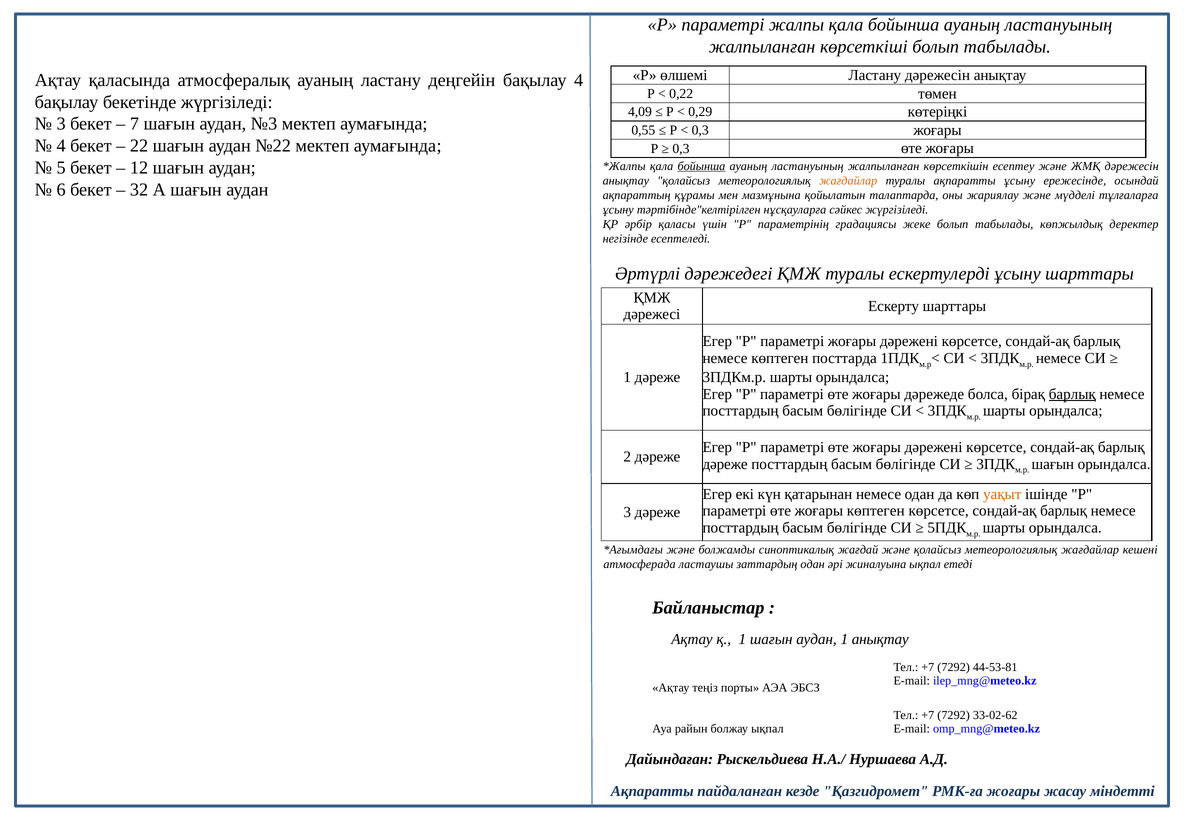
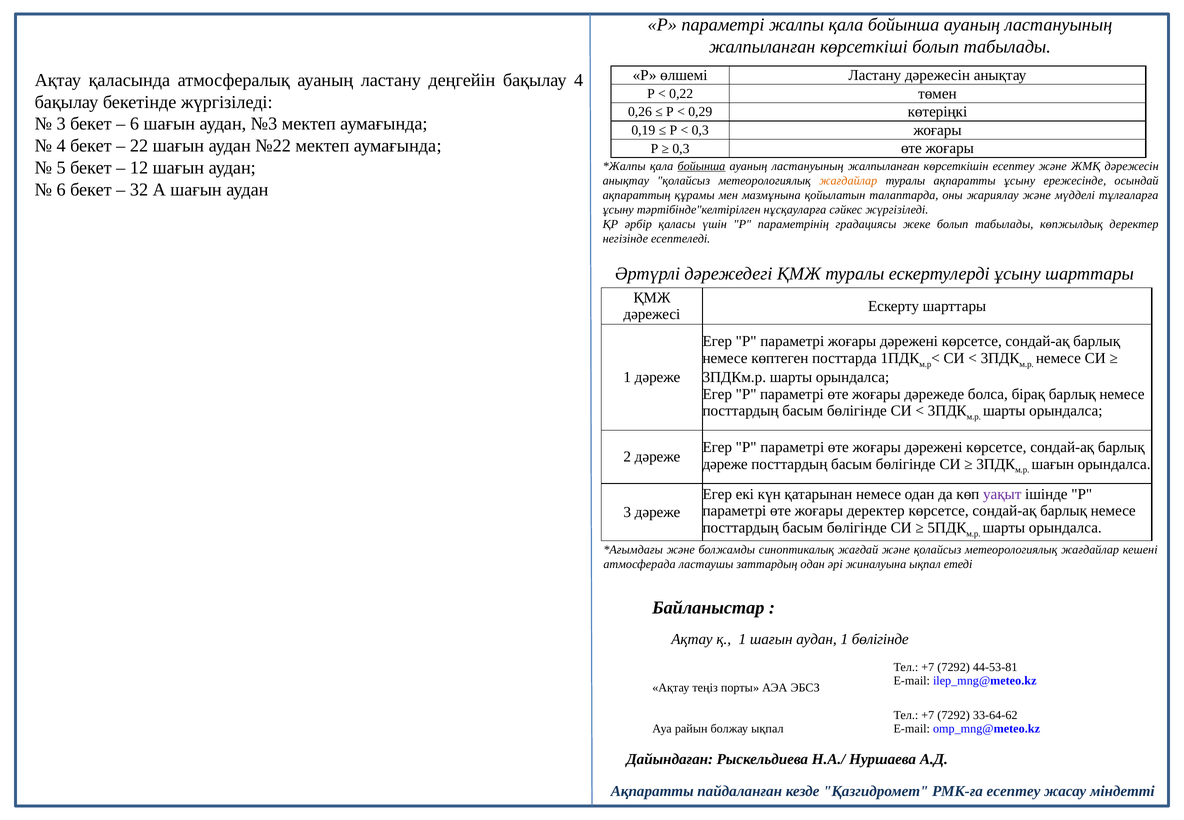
4,09: 4,09 -> 0,26 (640, 112)
7: 7 -> 6 (134, 124)
0,55: 0,55 -> 0,19 (643, 130)
барлық underline: present -> none (1072, 394)
уақыт colour: orange -> purple (1002, 494)
жоғары көптеген: көптеген -> деректер (876, 511)
1 анықтау: анықтау -> бөлігінде (880, 639)
33-02-62: 33-02-62 -> 33-64-62 (995, 715)
РМК-ға жоғары: жоғары -> есептеу (1013, 791)
